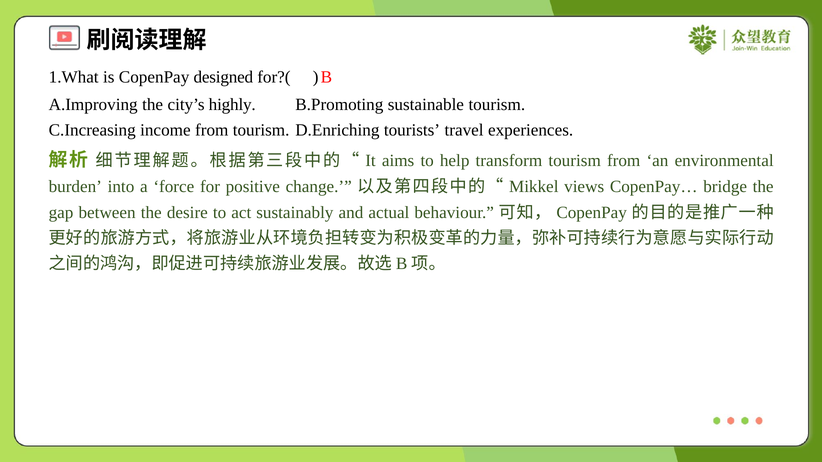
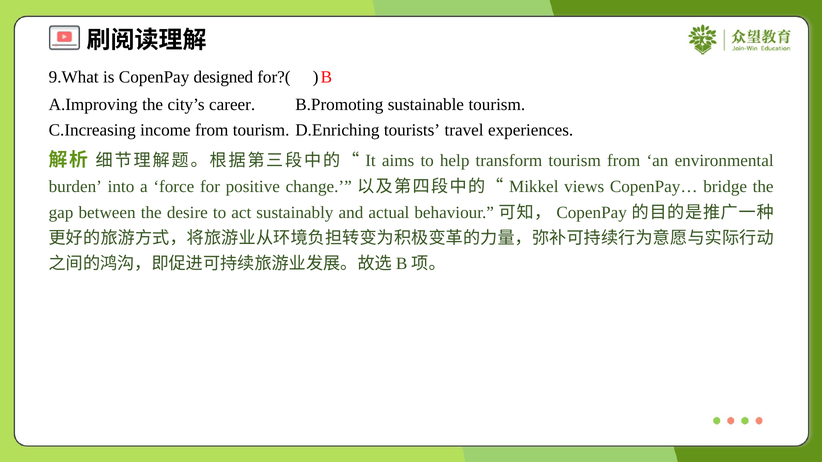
1.What: 1.What -> 9.What (74, 77)
highly: highly -> career (232, 104)
